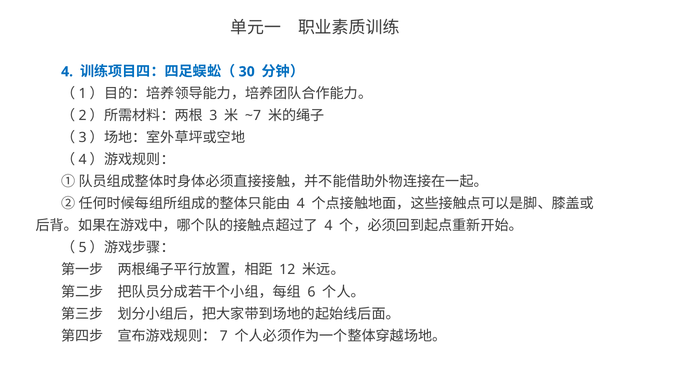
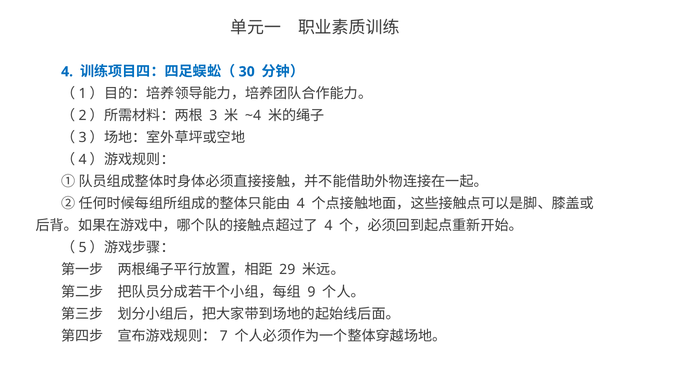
~7: ~7 -> ~4 (253, 115)
12: 12 -> 29 (287, 269)
6: 6 -> 9 (311, 291)
